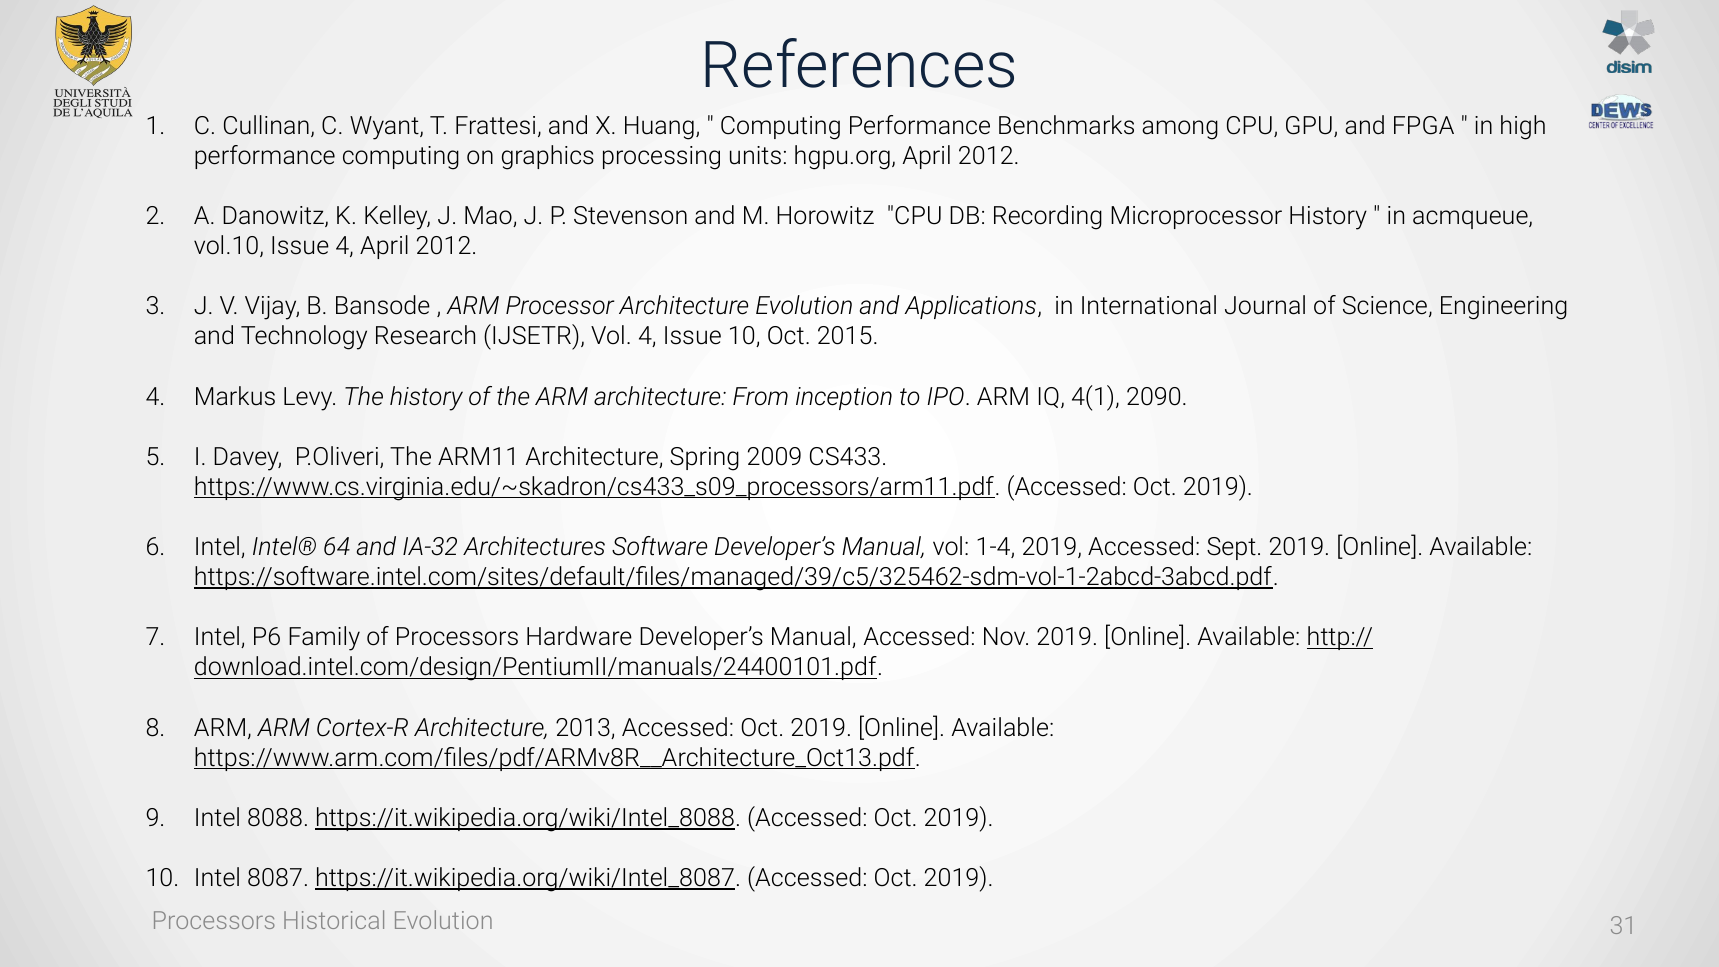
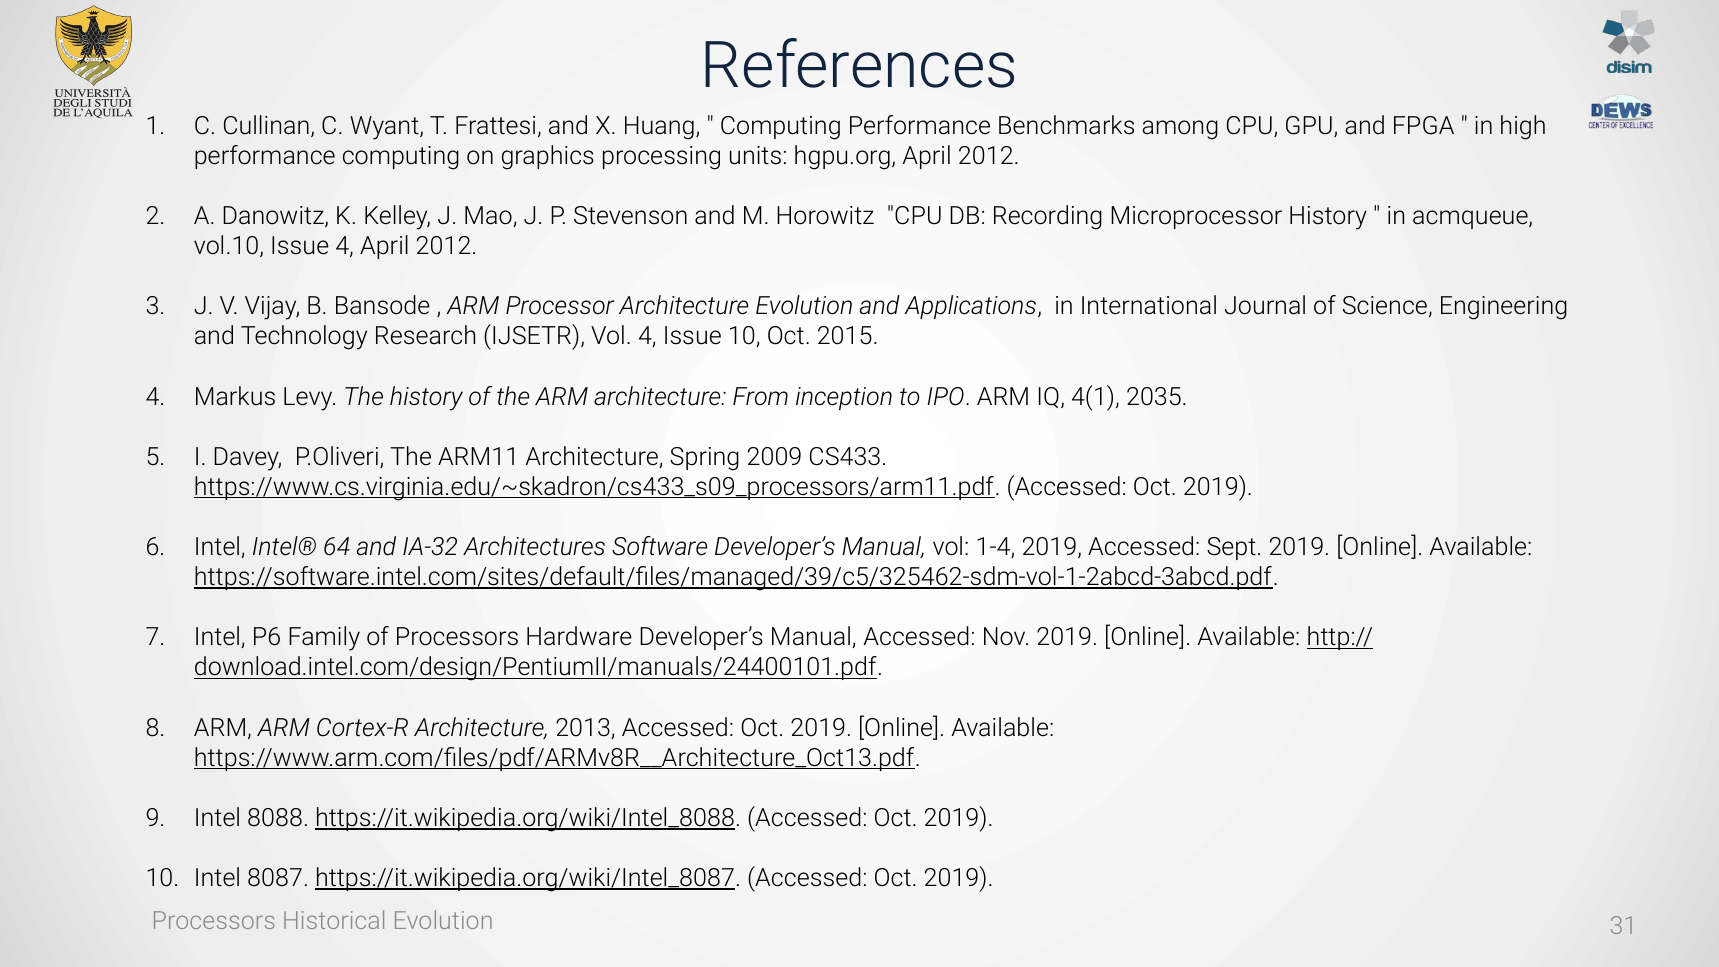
2090: 2090 -> 2035 (1157, 397)
